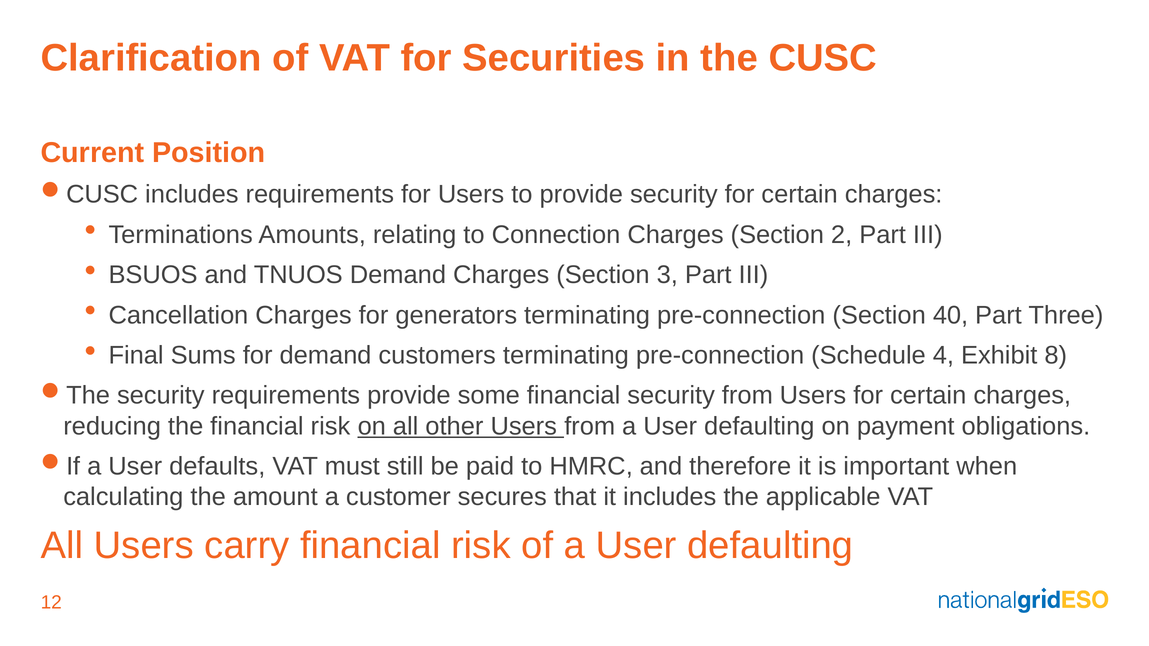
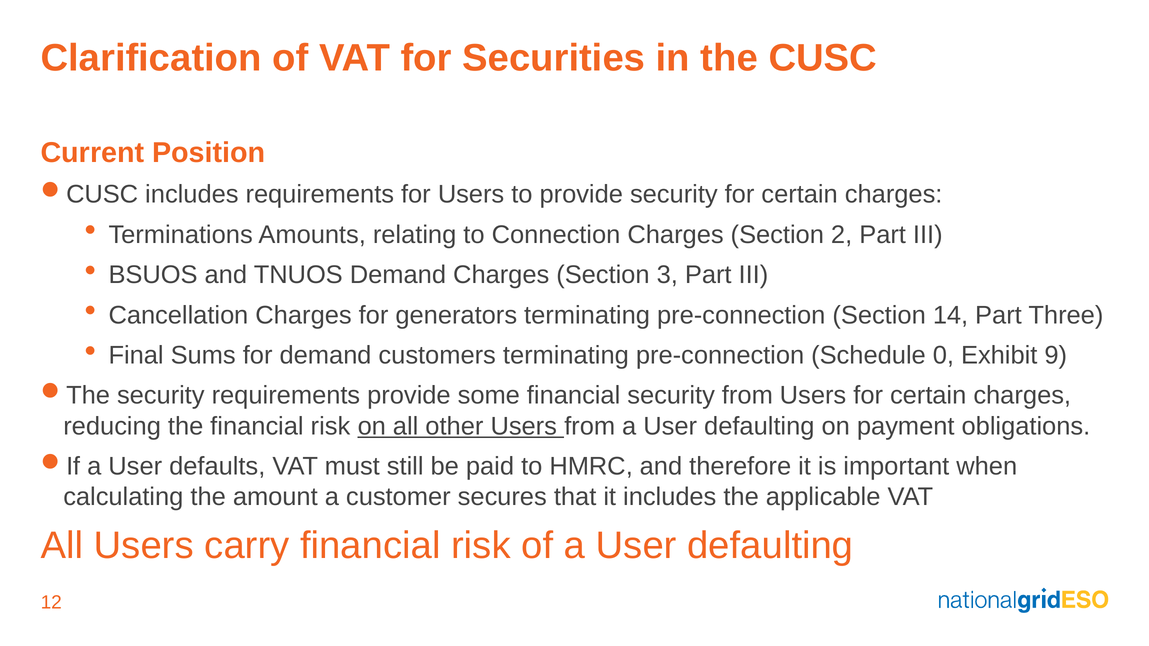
40: 40 -> 14 (951, 315)
4: 4 -> 0 (943, 356)
8: 8 -> 9 (1056, 356)
